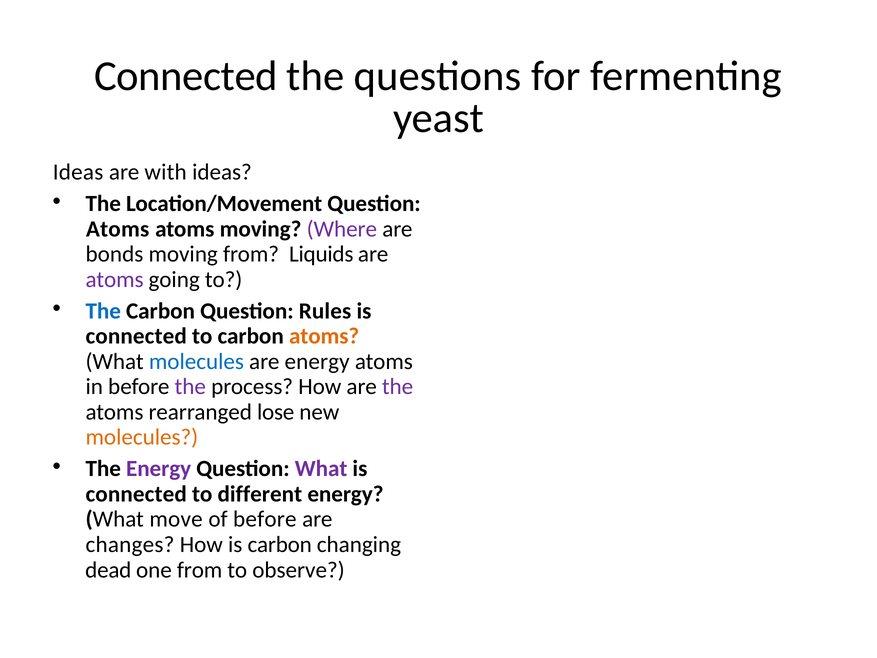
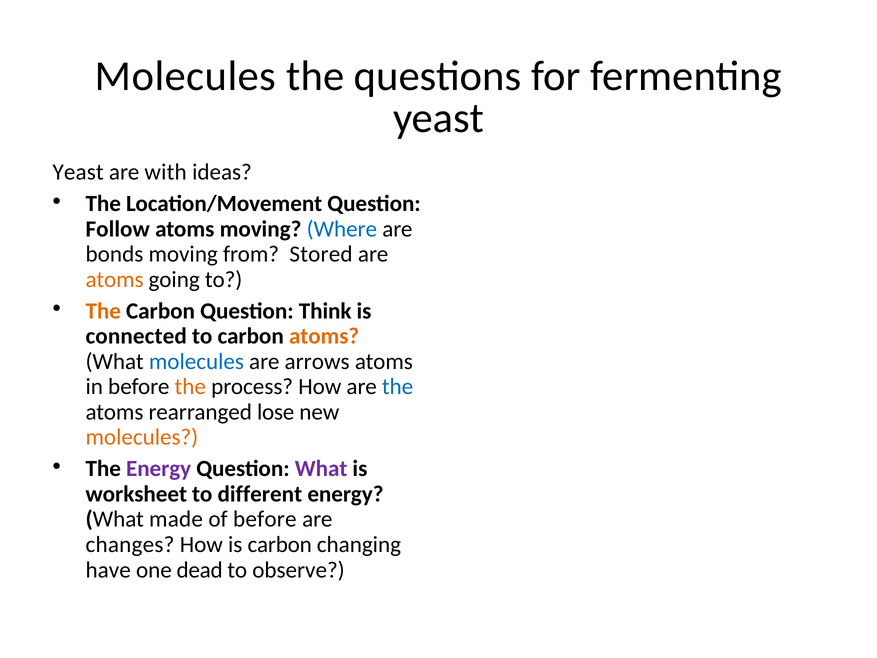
Connected: Connected -> Molecules (185, 76)
Ideas: Ideas -> Yeast (78, 172)
Atoms: Atoms -> Follow (118, 229)
Where colour: purple -> blue (342, 229)
Liquids: Liquids -> Stored (321, 254)
atoms colour: purple -> orange (115, 279)
The colour: blue -> orange (103, 311)
Rules: Rules -> Think (325, 311)
are energy: energy -> arrows (317, 361)
the colour: purple -> orange (190, 387)
the colour: purple -> blue (398, 387)
connected: connected -> worksheet (136, 494)
move: move -> made (176, 519)
dead: dead -> have (108, 570)
one from: from -> dead (200, 570)
